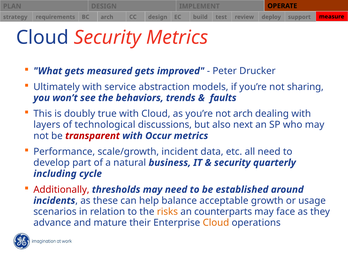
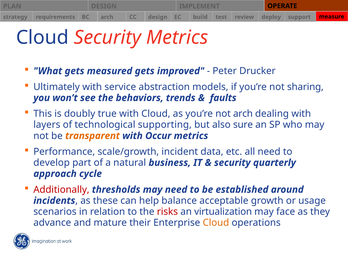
discussions: discussions -> supporting (165, 125)
next: next -> sure (243, 125)
transparent colour: red -> orange (93, 136)
including: including -> approach (55, 174)
risks colour: orange -> red (167, 212)
counterparts: counterparts -> virtualization (223, 212)
